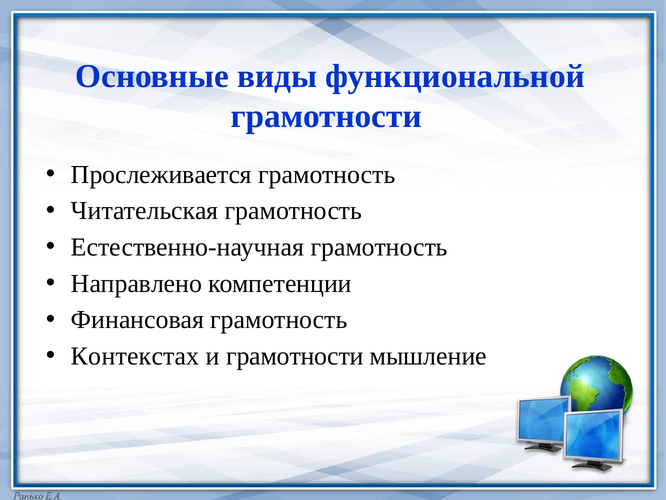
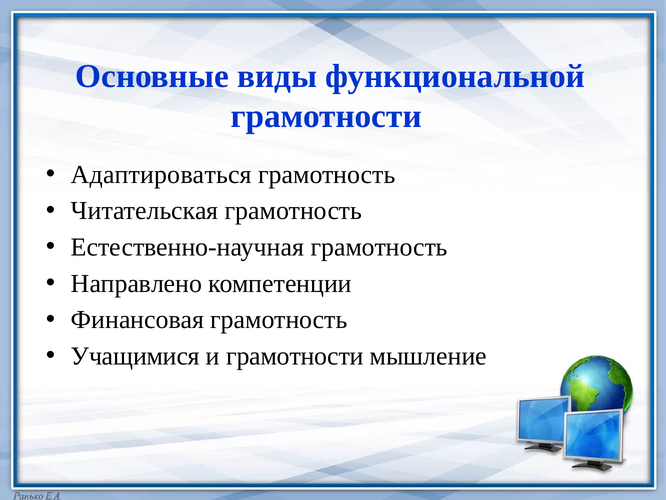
Прослеживается: Прослеживается -> Адаптироваться (161, 174)
Контекстах: Контекстах -> Учащимися (135, 356)
